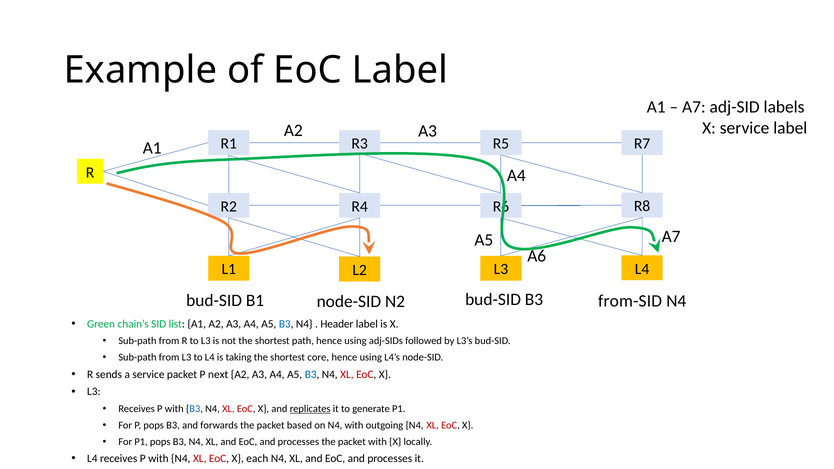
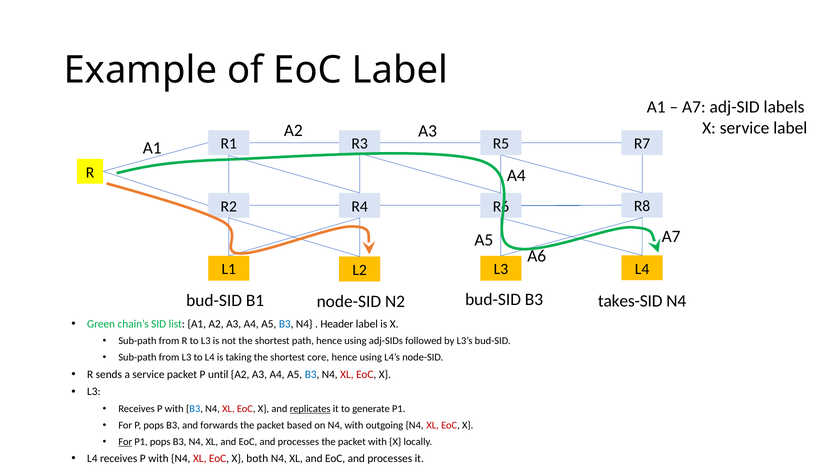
from-SID: from-SID -> takes-SID (630, 301)
next: next -> until (218, 374)
For underline: none -> present (125, 442)
each: each -> both (257, 459)
